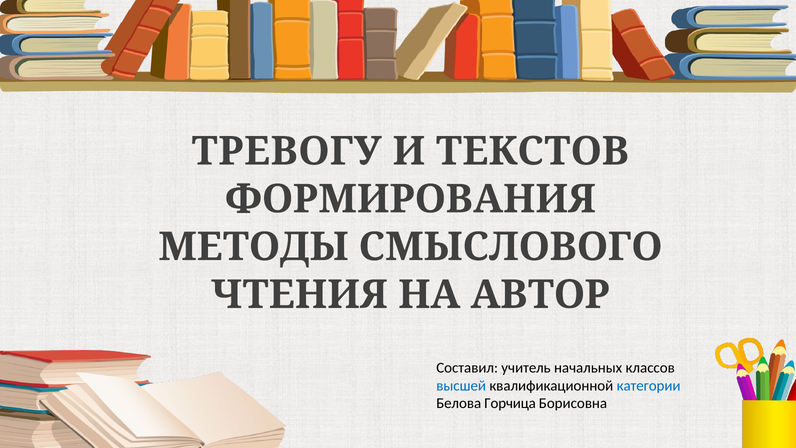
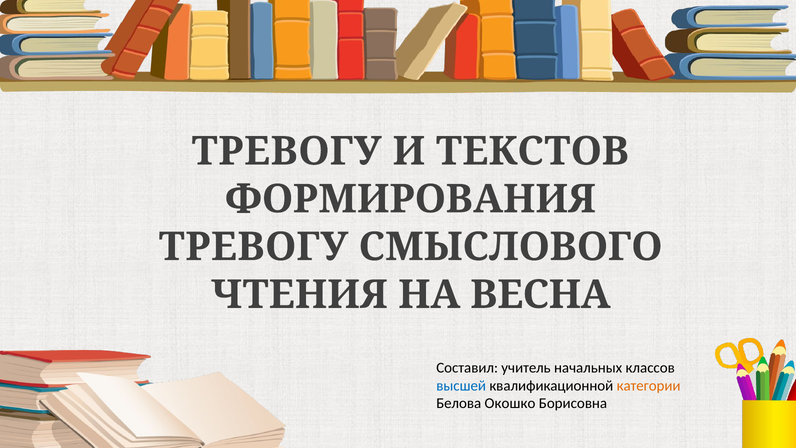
МЕТОДЫ: МЕТОДЫ -> ТРЕВОГУ (253, 247)
АВТОР: АВТОР -> ВЕСНА (540, 295)
категории colour: blue -> orange (649, 385)
Горчица: Горчица -> Окошко (510, 403)
